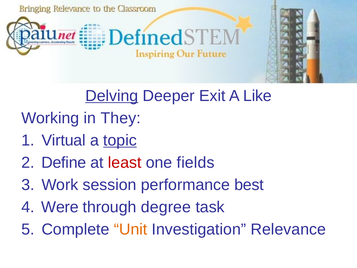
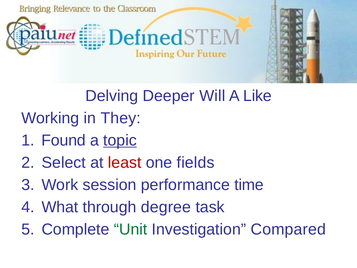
Delving underline: present -> none (112, 96)
Exit: Exit -> Will (212, 96)
Virtual: Virtual -> Found (64, 140)
Define: Define -> Select (64, 162)
best: best -> time (249, 185)
Were: Were -> What (60, 207)
Unit colour: orange -> green (131, 229)
Relevance: Relevance -> Compared (288, 229)
